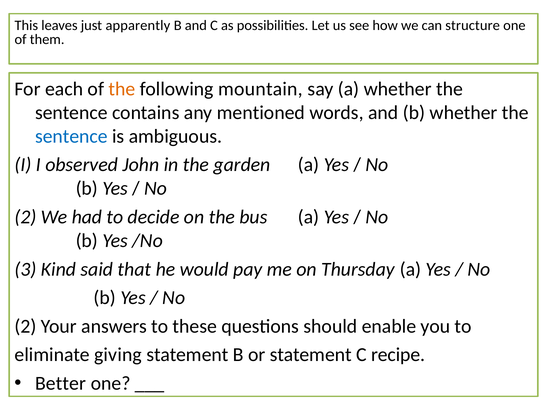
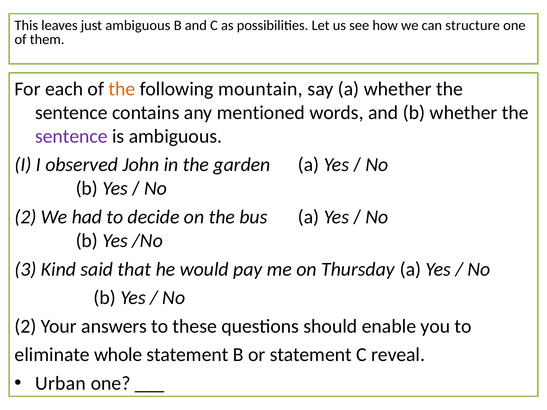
just apparently: apparently -> ambiguous (138, 25)
sentence colour: blue -> purple (71, 136)
giving: giving -> whole (118, 355)
recipe: recipe -> reveal (398, 355)
Better: Better -> Urban (61, 384)
